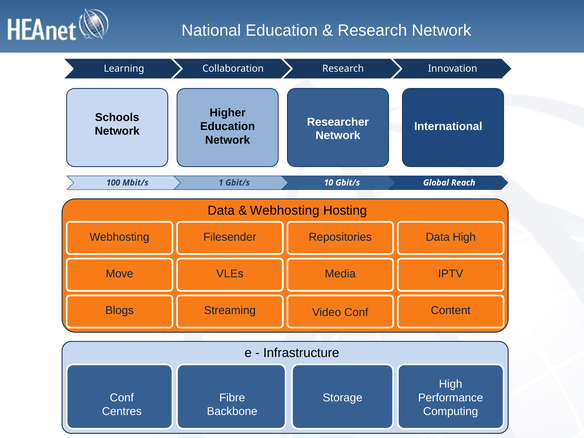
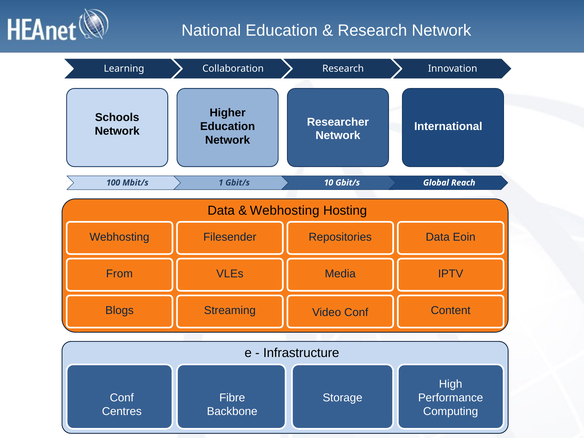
Data High: High -> Eoin (464, 237)
Move: Move -> From (119, 274)
